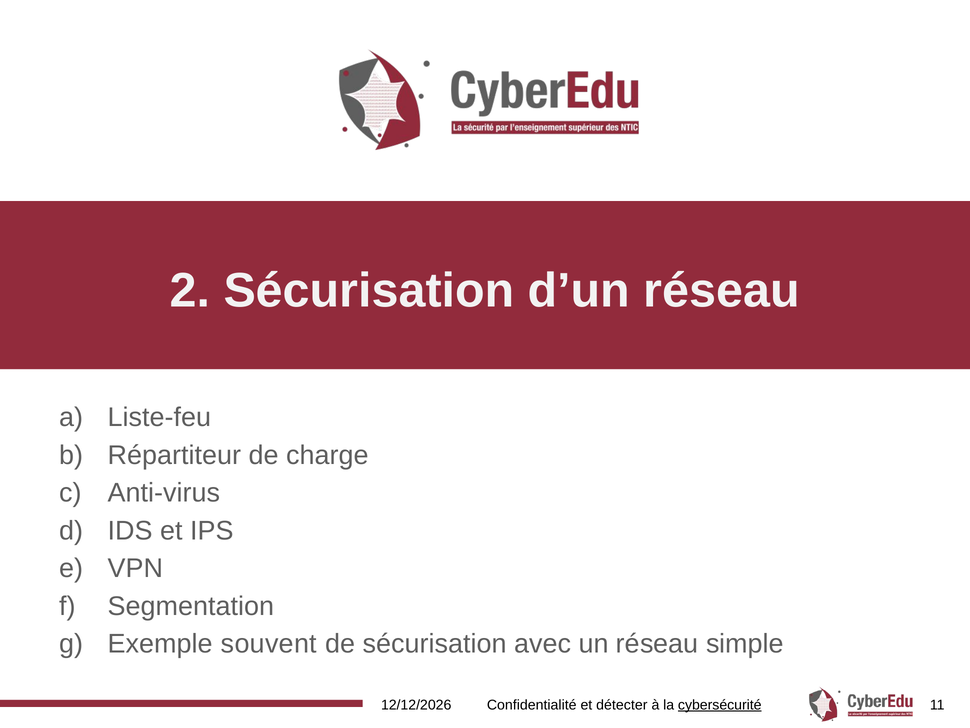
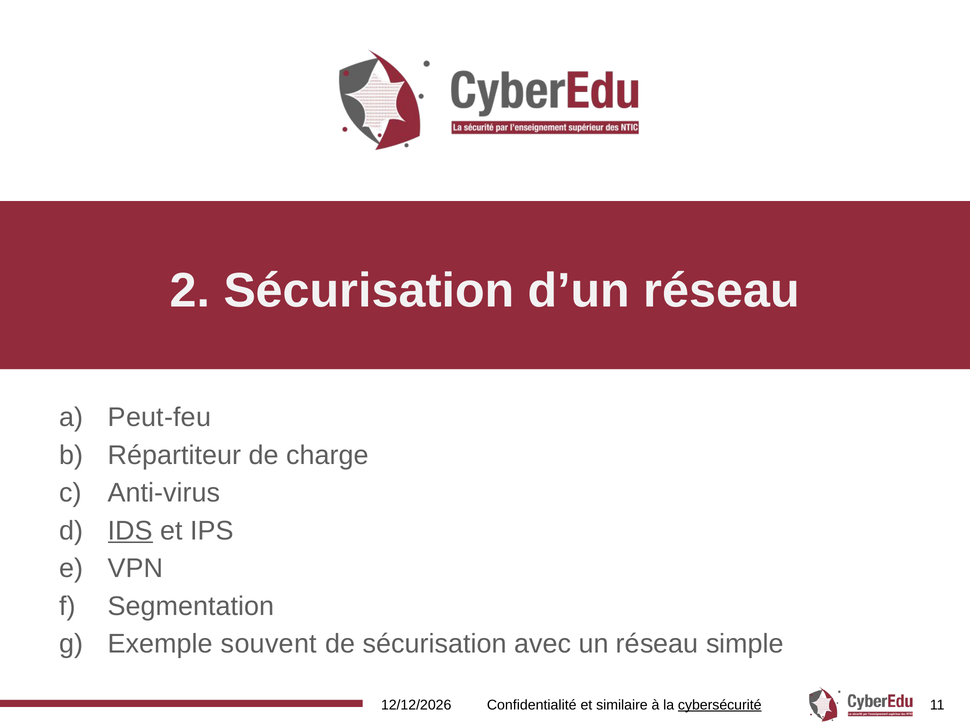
Liste-feu: Liste-feu -> Peut-feu (159, 417)
IDS underline: none -> present (130, 530)
détecter: détecter -> similaire (622, 704)
